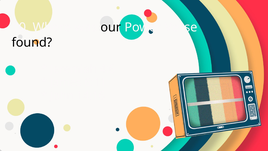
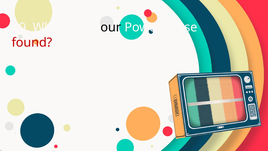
found colour: black -> red (32, 42)
